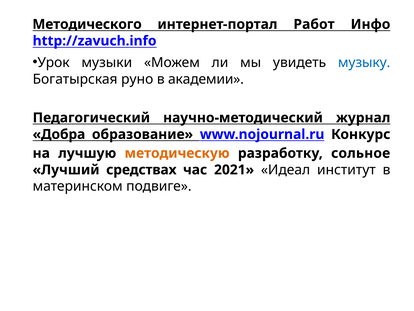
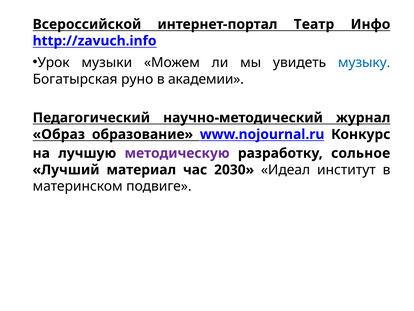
Методического: Методического -> Всероссийской (87, 24)
Работ: Работ -> Театр (314, 24)
Добра: Добра -> Образ (59, 134)
методическую colour: orange -> purple (177, 153)
средствах: средствах -> материал (141, 170)
2021: 2021 -> 2030 (234, 170)
